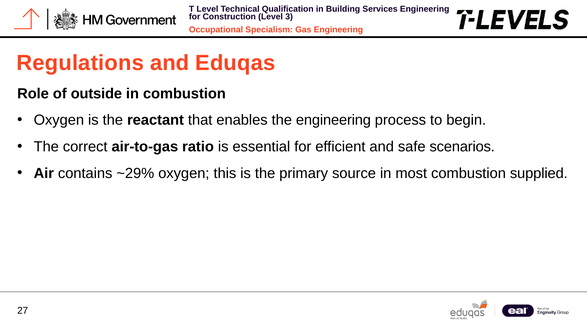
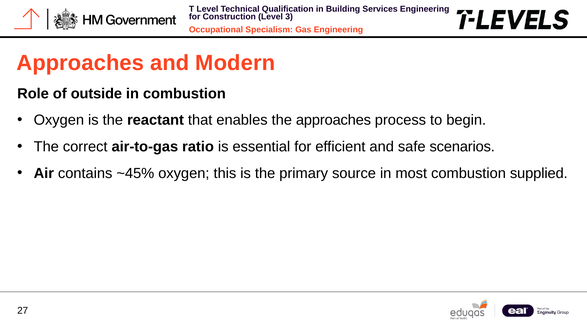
Regulations: Regulations -> Approaches (80, 63)
Eduqas: Eduqas -> Modern (235, 63)
the engineering: engineering -> approaches (333, 120)
~29%: ~29% -> ~45% (135, 173)
